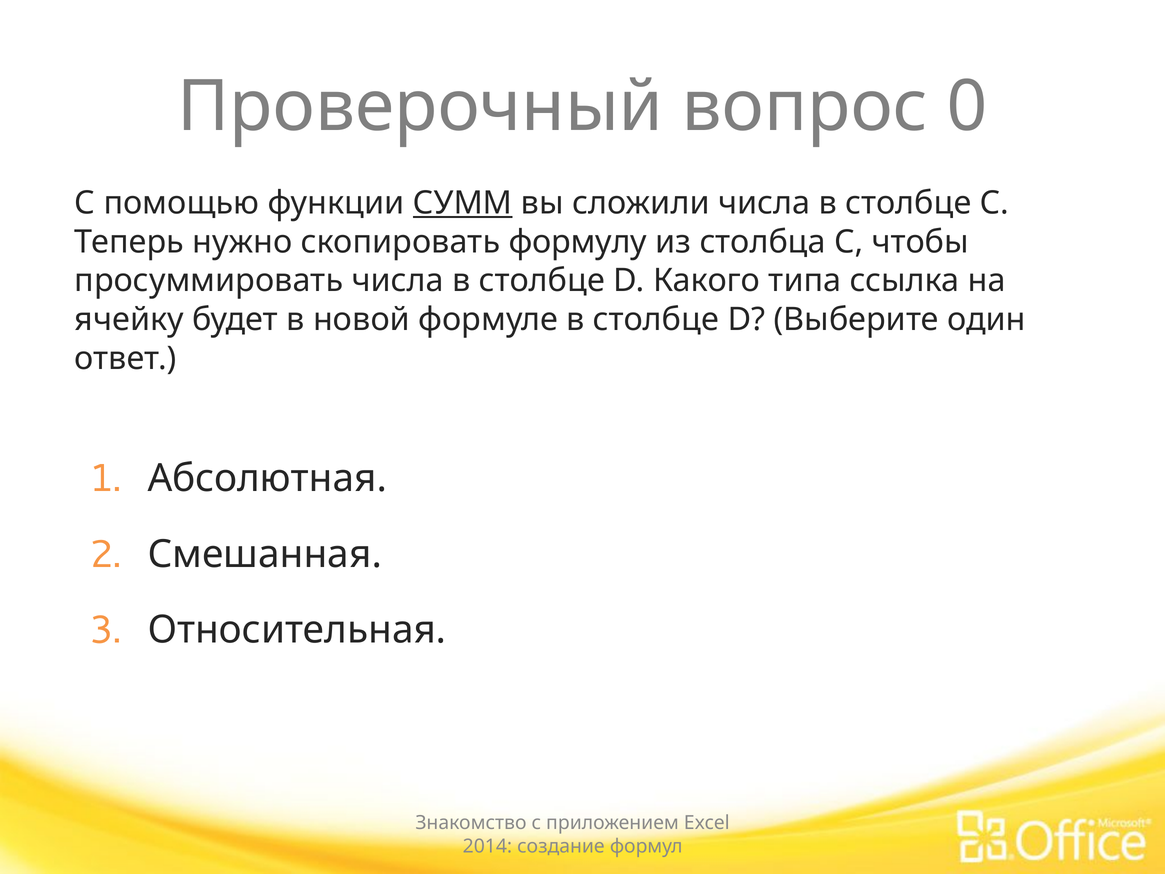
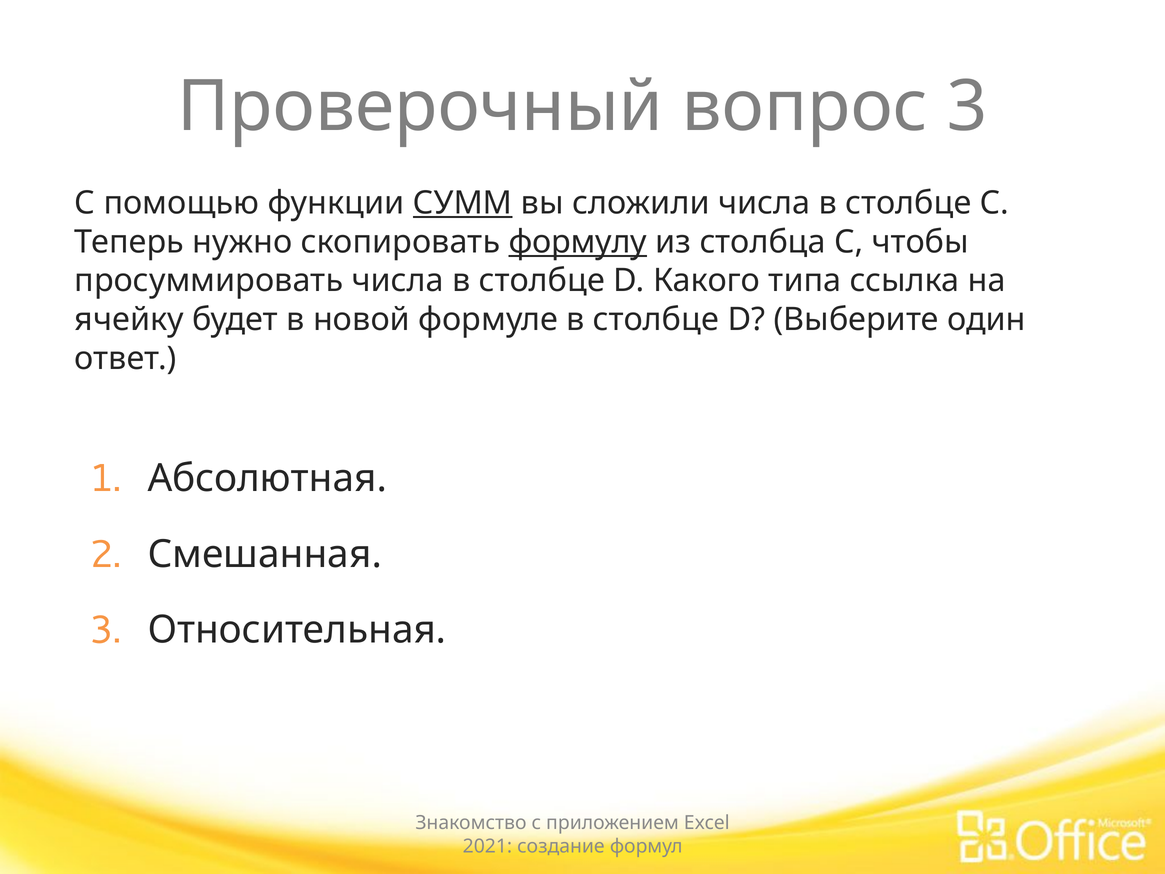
вопрос 0: 0 -> 3 (967, 107)
формулу underline: none -> present (578, 242)
2014: 2014 -> 2021 (487, 846)
